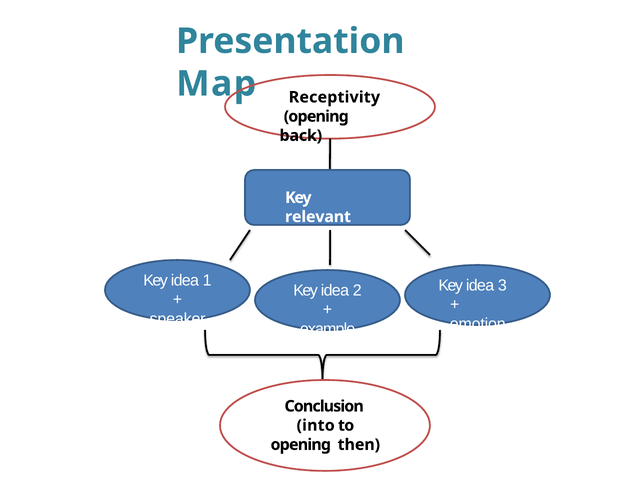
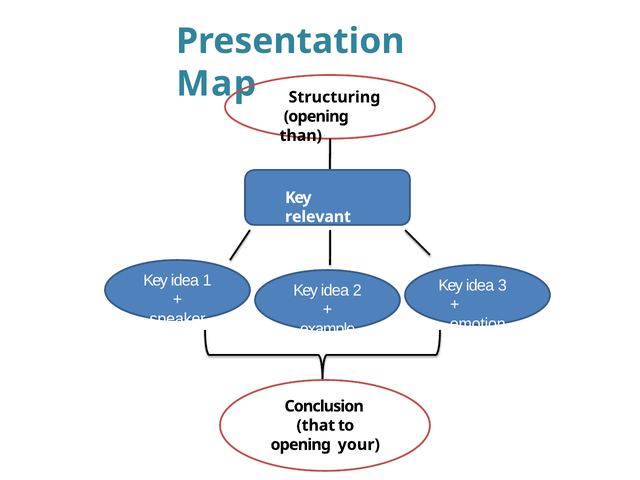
Receptivity: Receptivity -> Structuring (334, 97)
back: back -> than (301, 136)
into: into -> that (316, 425)
then: then -> your (359, 445)
